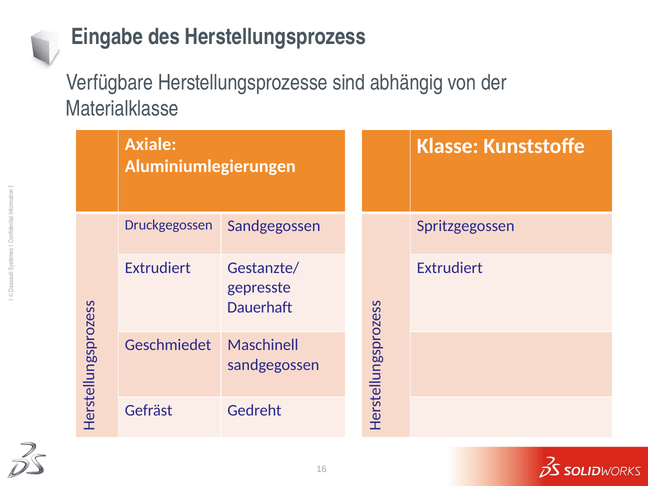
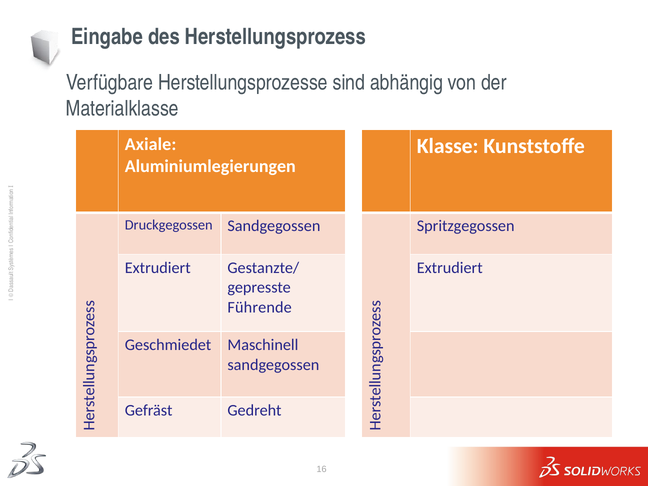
Dauerhaft: Dauerhaft -> Führende (260, 307)
